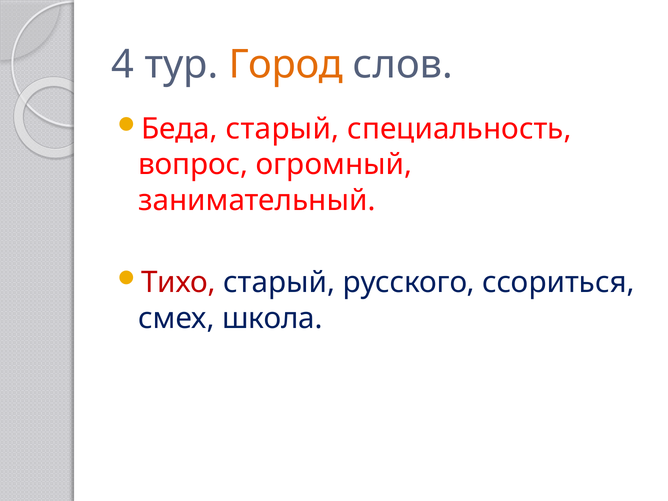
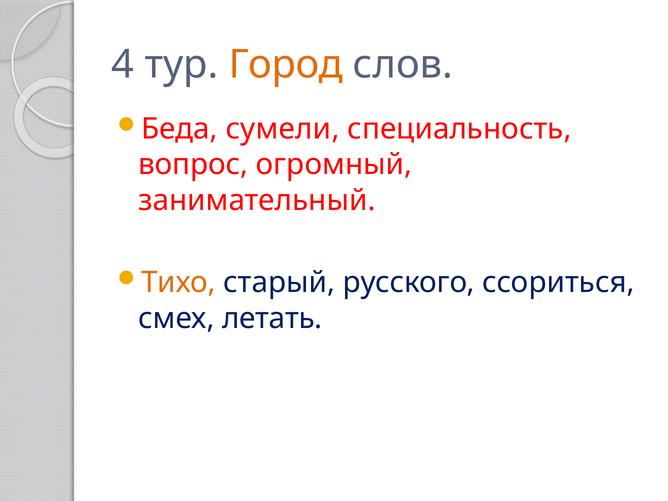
Беда старый: старый -> сумели (283, 129)
Тихо colour: red -> orange (178, 283)
школа: школа -> летать (272, 318)
